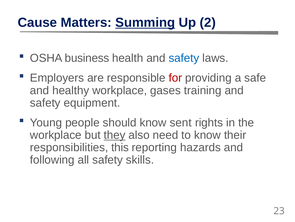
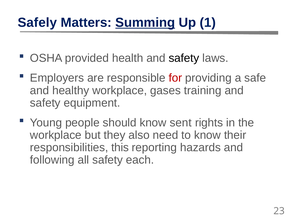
Cause: Cause -> Safely (37, 22)
2: 2 -> 1 (208, 22)
business: business -> provided (87, 58)
safety colour: blue -> black (184, 58)
they underline: present -> none (115, 135)
skills: skills -> each (140, 159)
